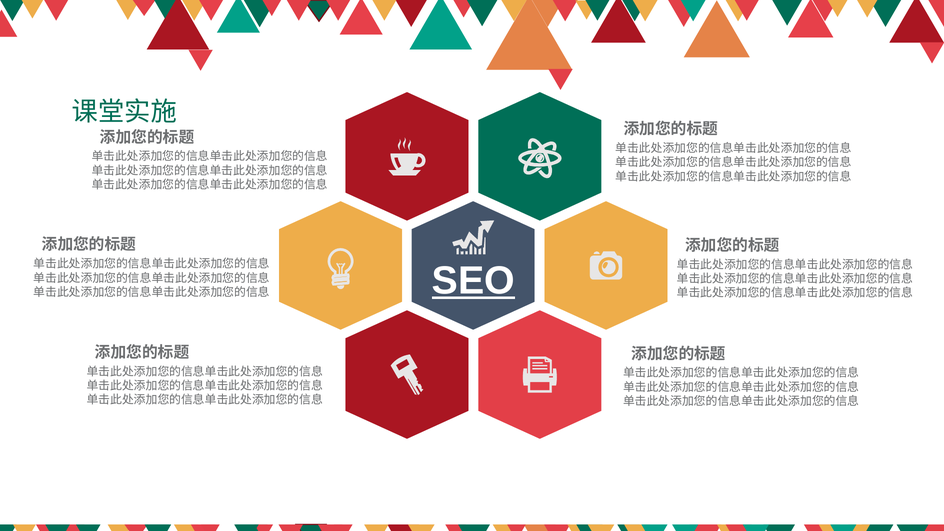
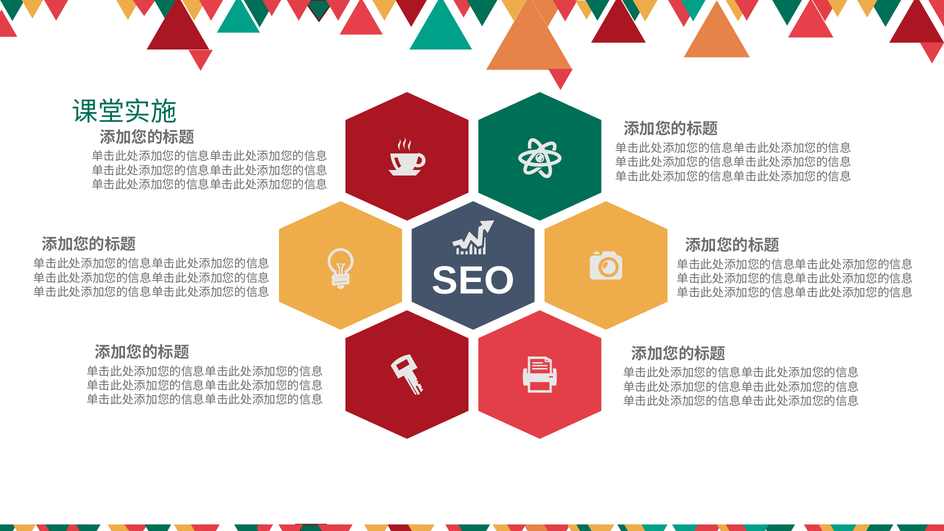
SEO underline: present -> none (473, 281)
